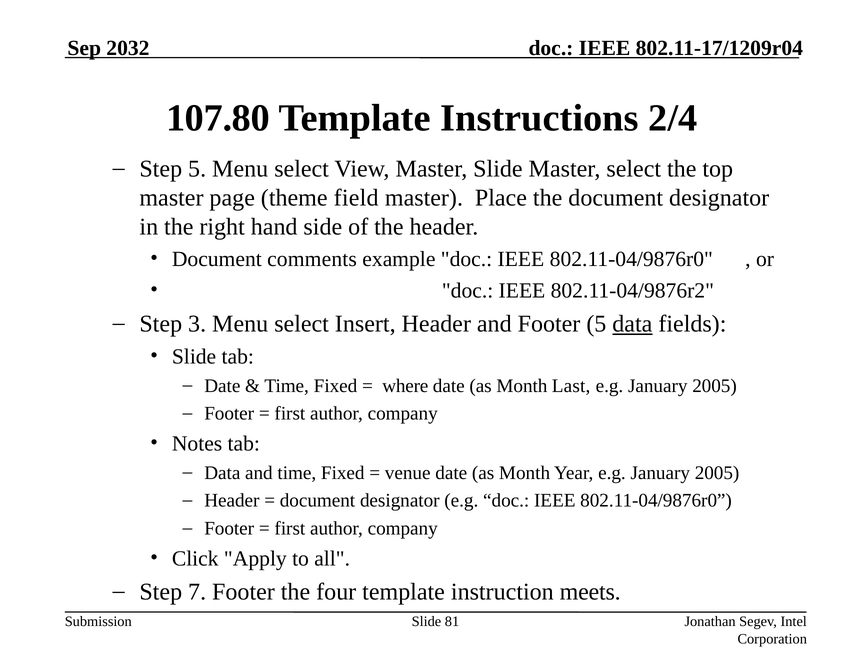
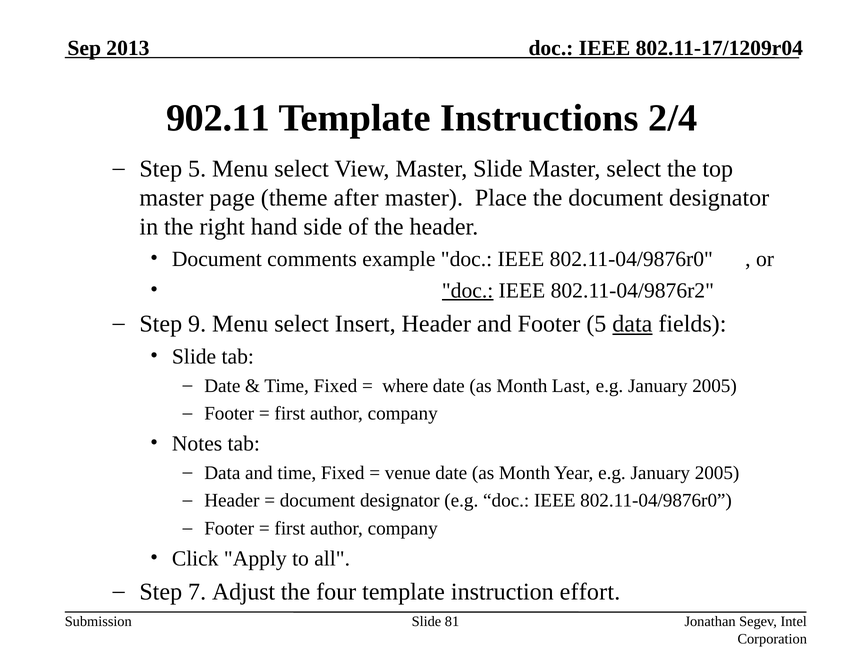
2032: 2032 -> 2013 (128, 48)
107.80: 107.80 -> 902.11 (218, 118)
field: field -> after (356, 198)
doc underline: none -> present (468, 291)
3: 3 -> 9 (197, 324)
7 Footer: Footer -> Adjust (244, 592)
meets: meets -> effort (590, 592)
